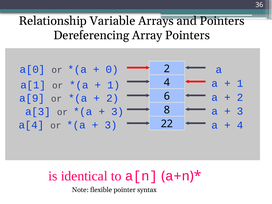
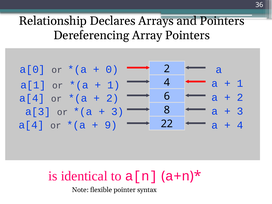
Variable: Variable -> Declares (113, 21)
a[9: a[9 -> a[4 (32, 98)
3: 3 -> 9 (111, 125)
